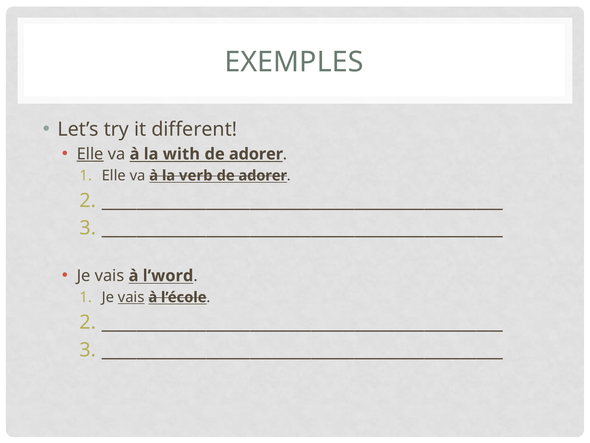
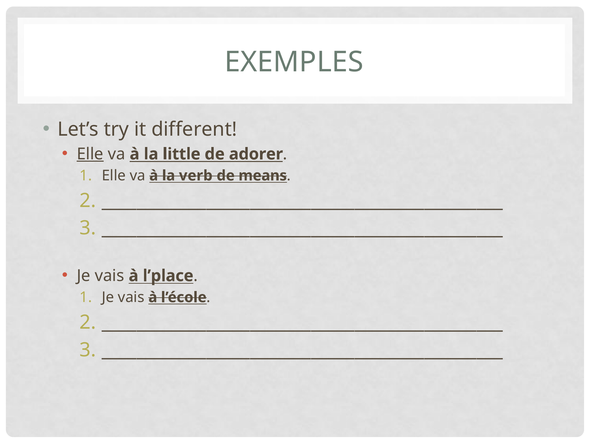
with: with -> little (182, 154)
adorer: adorer -> means (263, 175)
l’word: l’word -> l’place (168, 275)
vais underline: present -> none (131, 297)
